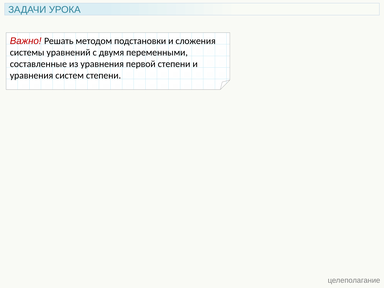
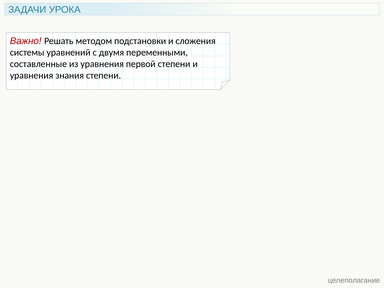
систем: систем -> знания (70, 76)
